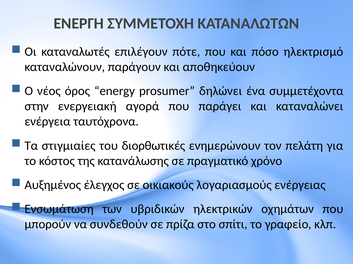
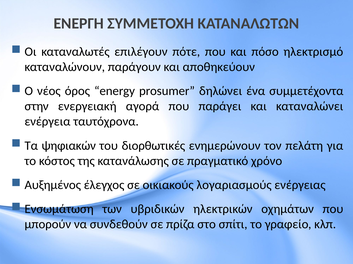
στιγμιαίες: στιγμιαίες -> ψηφιακών (69, 146)
